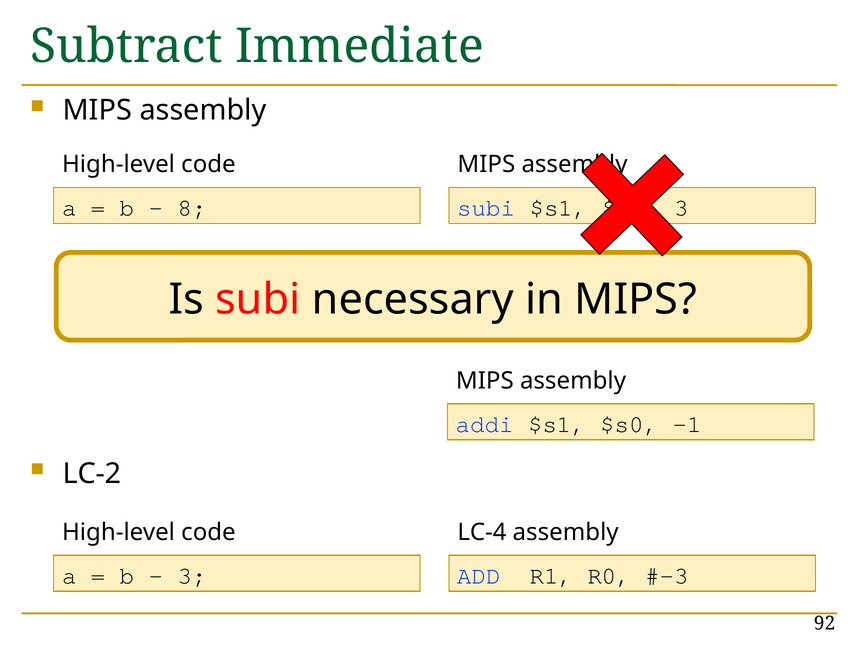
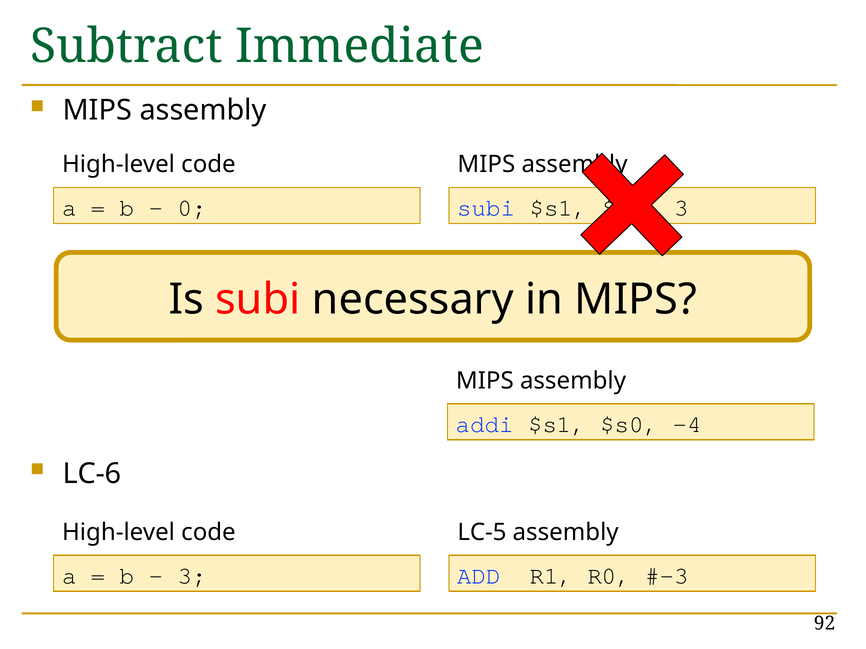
8: 8 -> 0 (192, 208)
-1: -1 -> -4 (687, 424)
LC-2: LC-2 -> LC-6 (92, 474)
LC-4: LC-4 -> LC-5 (482, 533)
